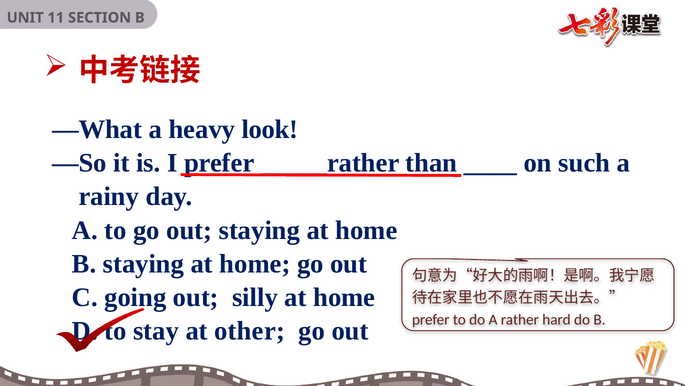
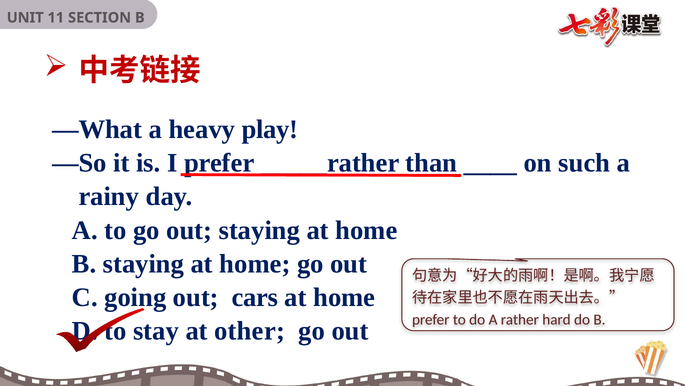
look: look -> play (270, 129)
silly: silly -> cars (255, 297)
